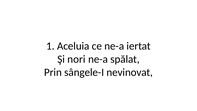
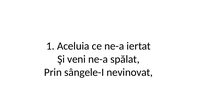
nori: nori -> veni (77, 59)
